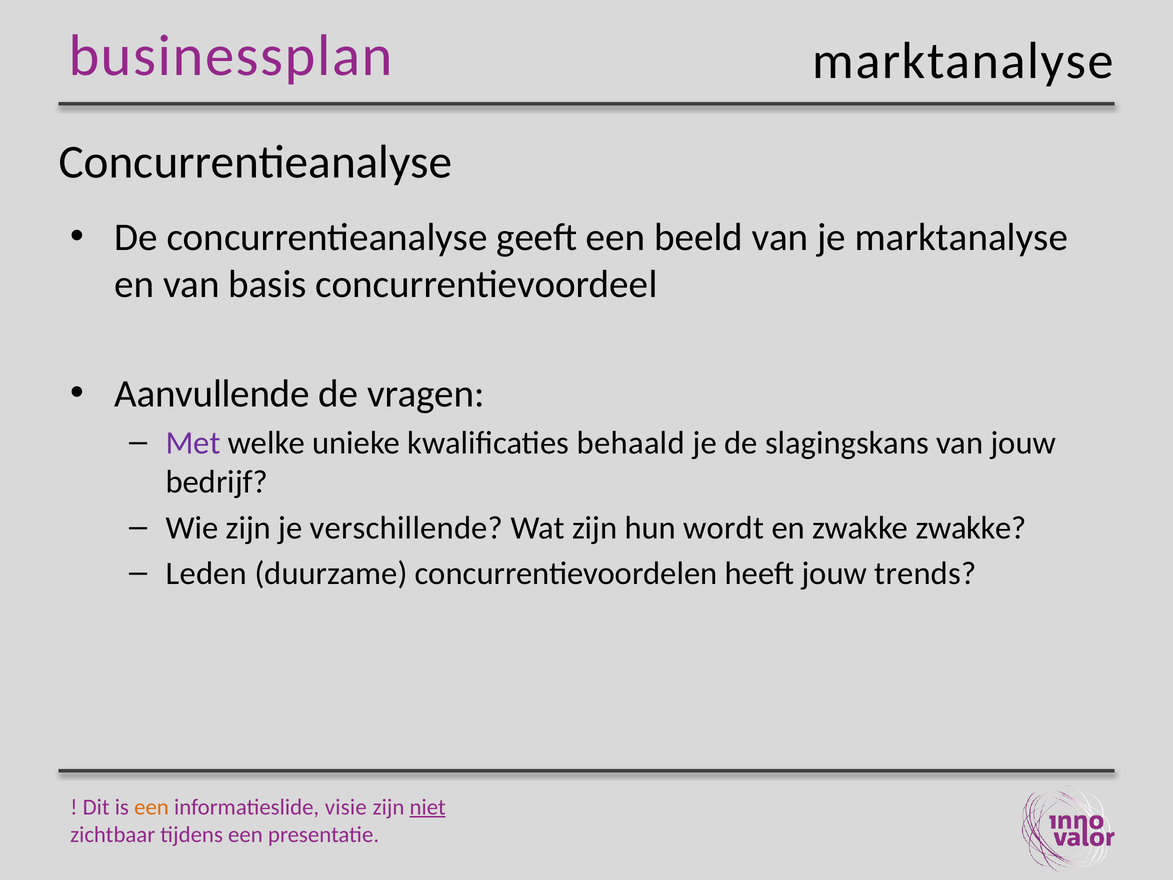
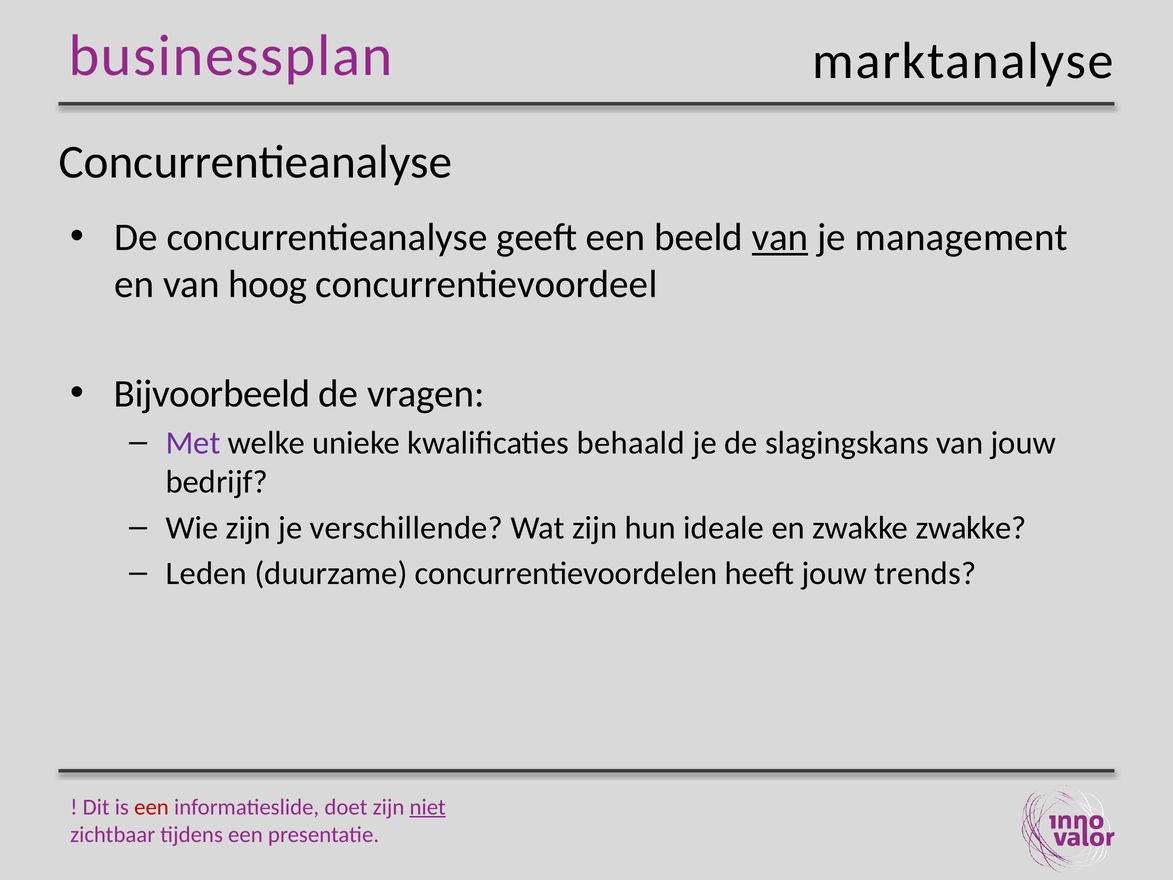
van underline: none -> present (780, 237)
je marktanalyse: marktanalyse -> management (961, 237)
basis: basis -> hoog (268, 284)
Aanvullende: Aanvullende -> Bijvoorbeeld (212, 394)
wordt: wordt -> ideale (724, 528)
een colour: orange -> red (152, 807)
visie: visie -> doet (346, 807)
